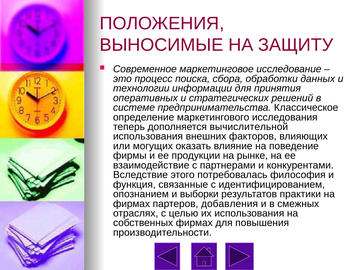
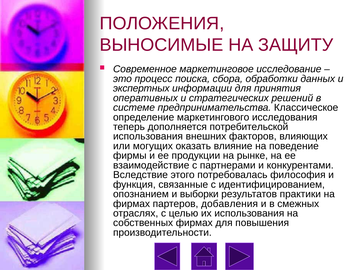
технологии: технологии -> экспертных (141, 88)
вычислительной: вычислительной -> потребительской (249, 127)
